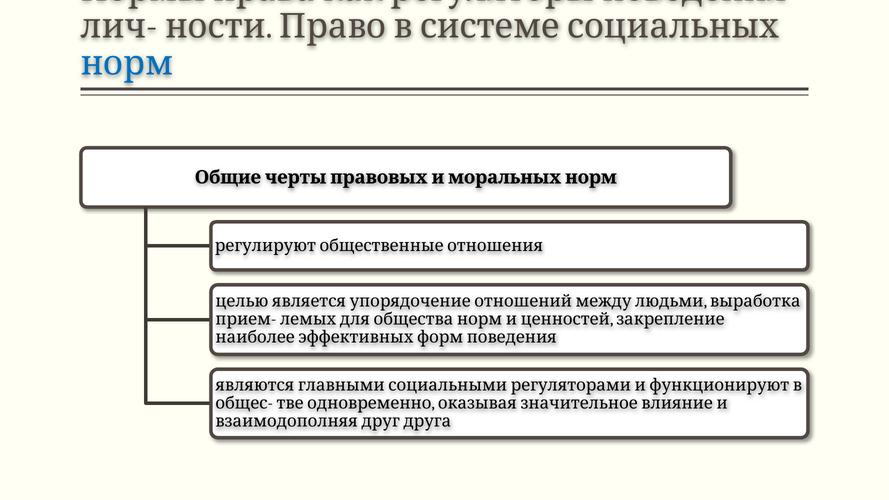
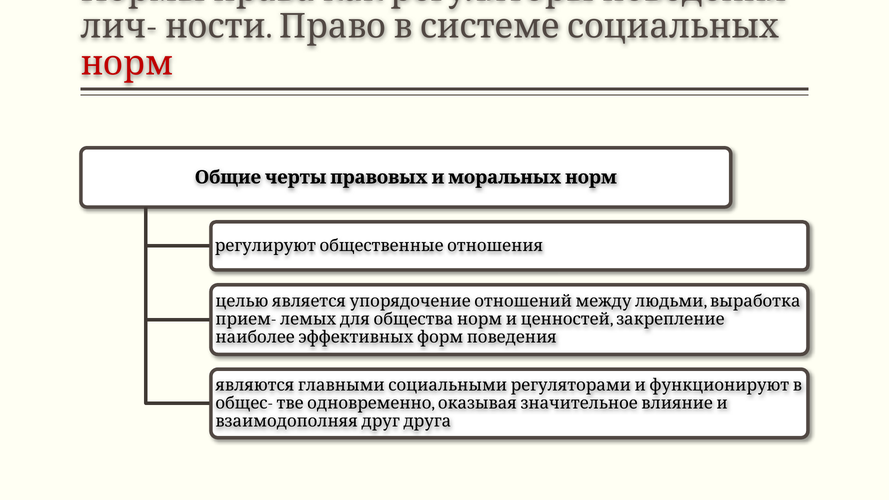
норм colour: blue -> red (127, 64)
